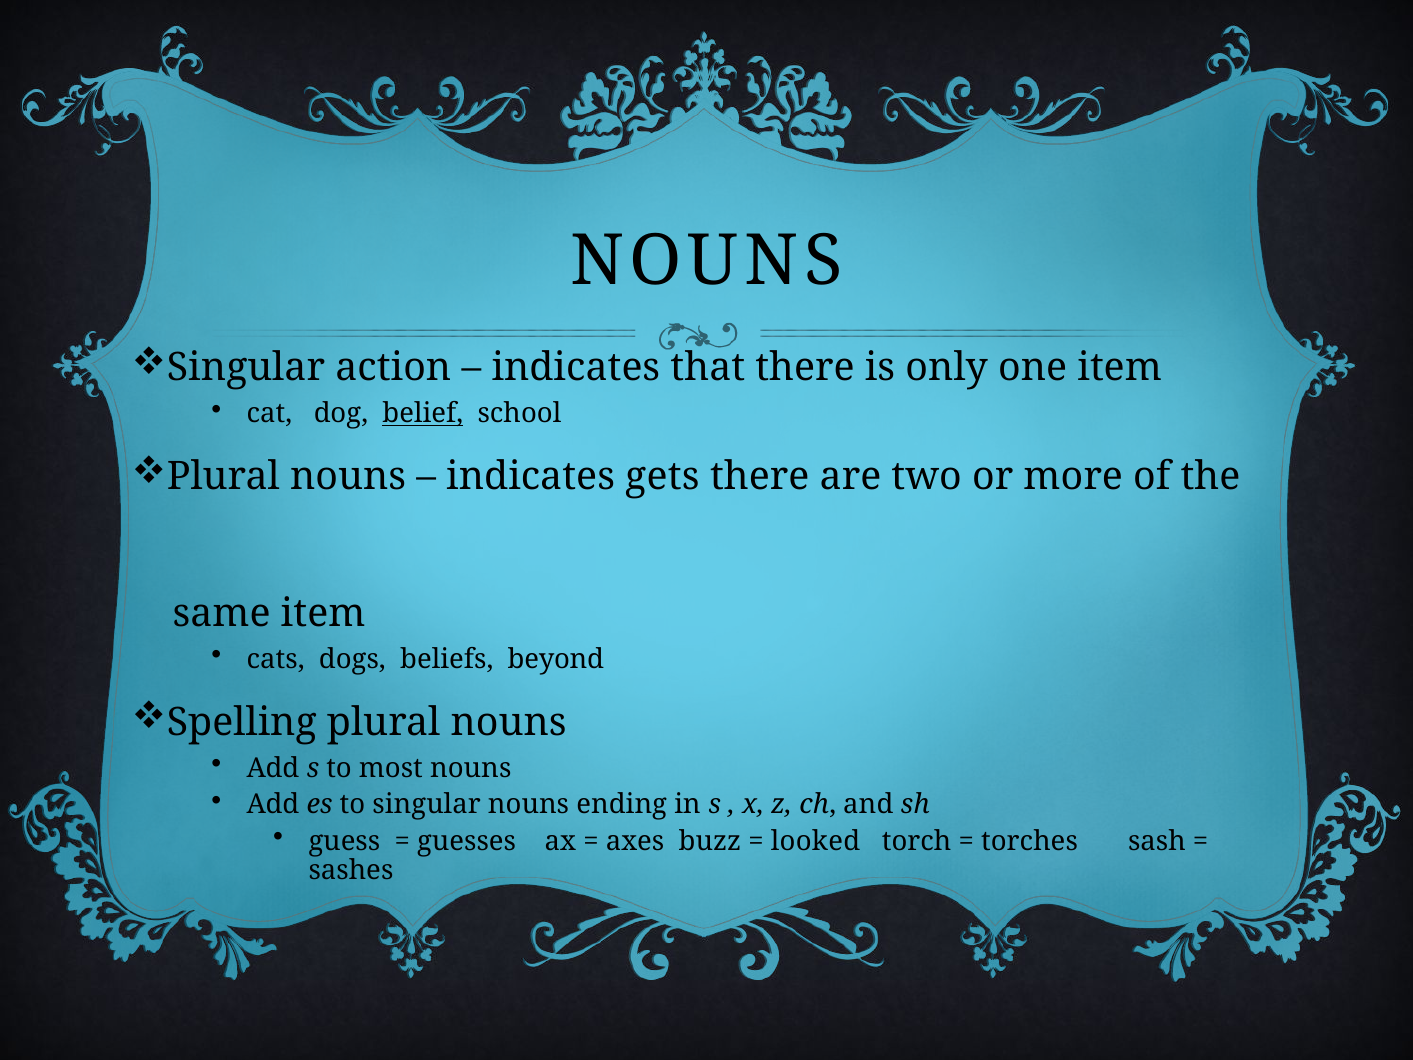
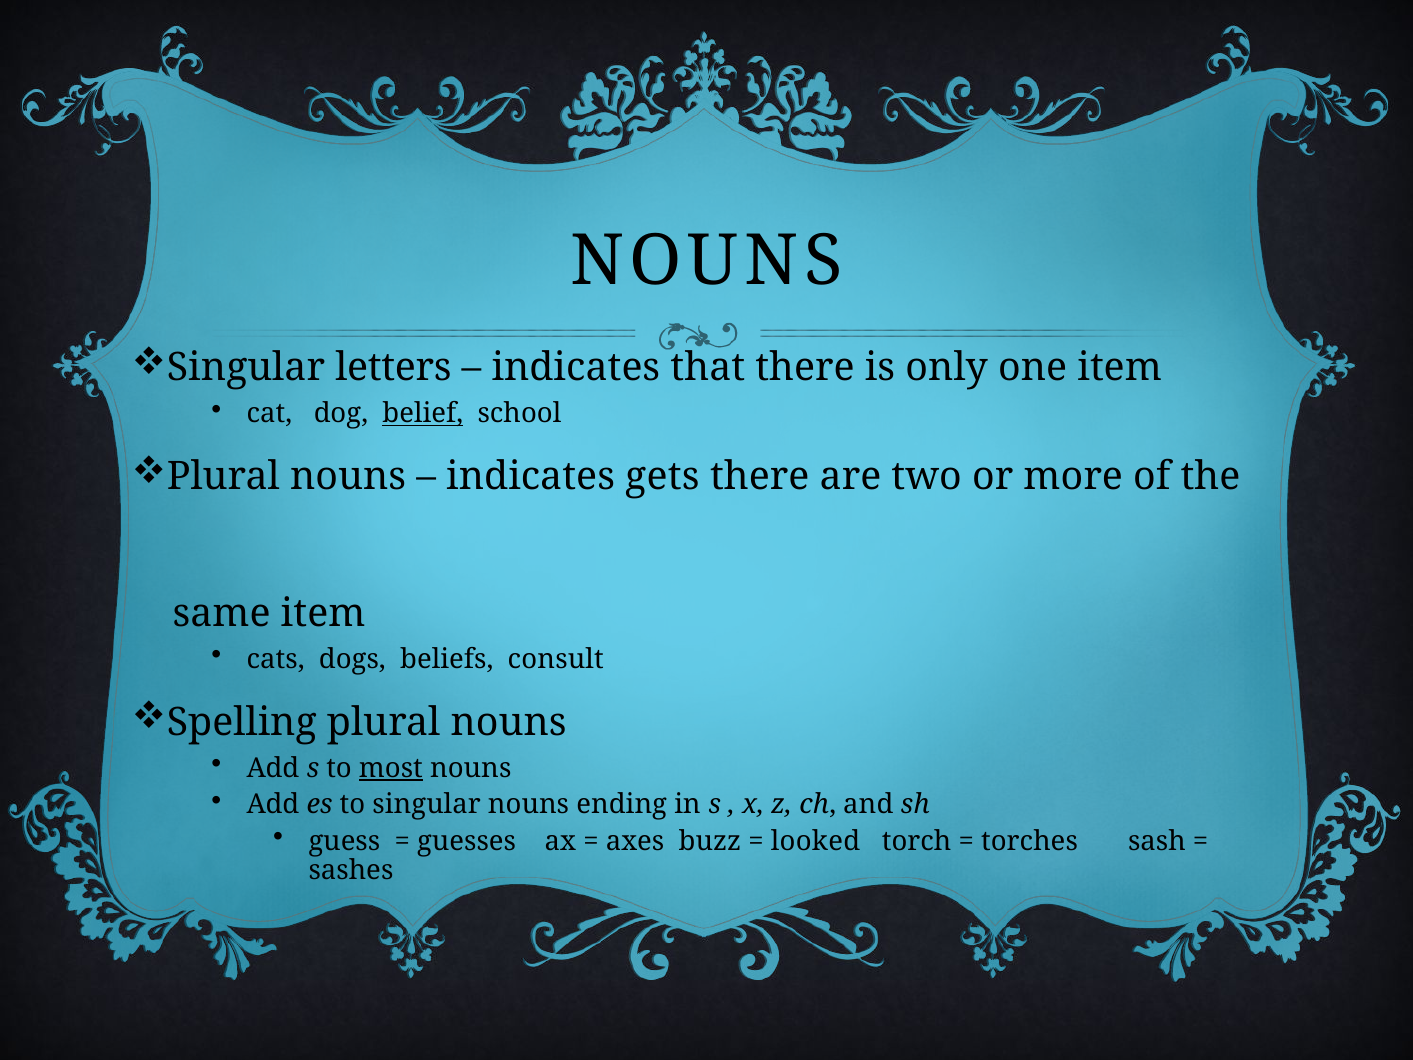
action: action -> letters (393, 368)
beyond: beyond -> consult (556, 659)
most underline: none -> present (391, 768)
